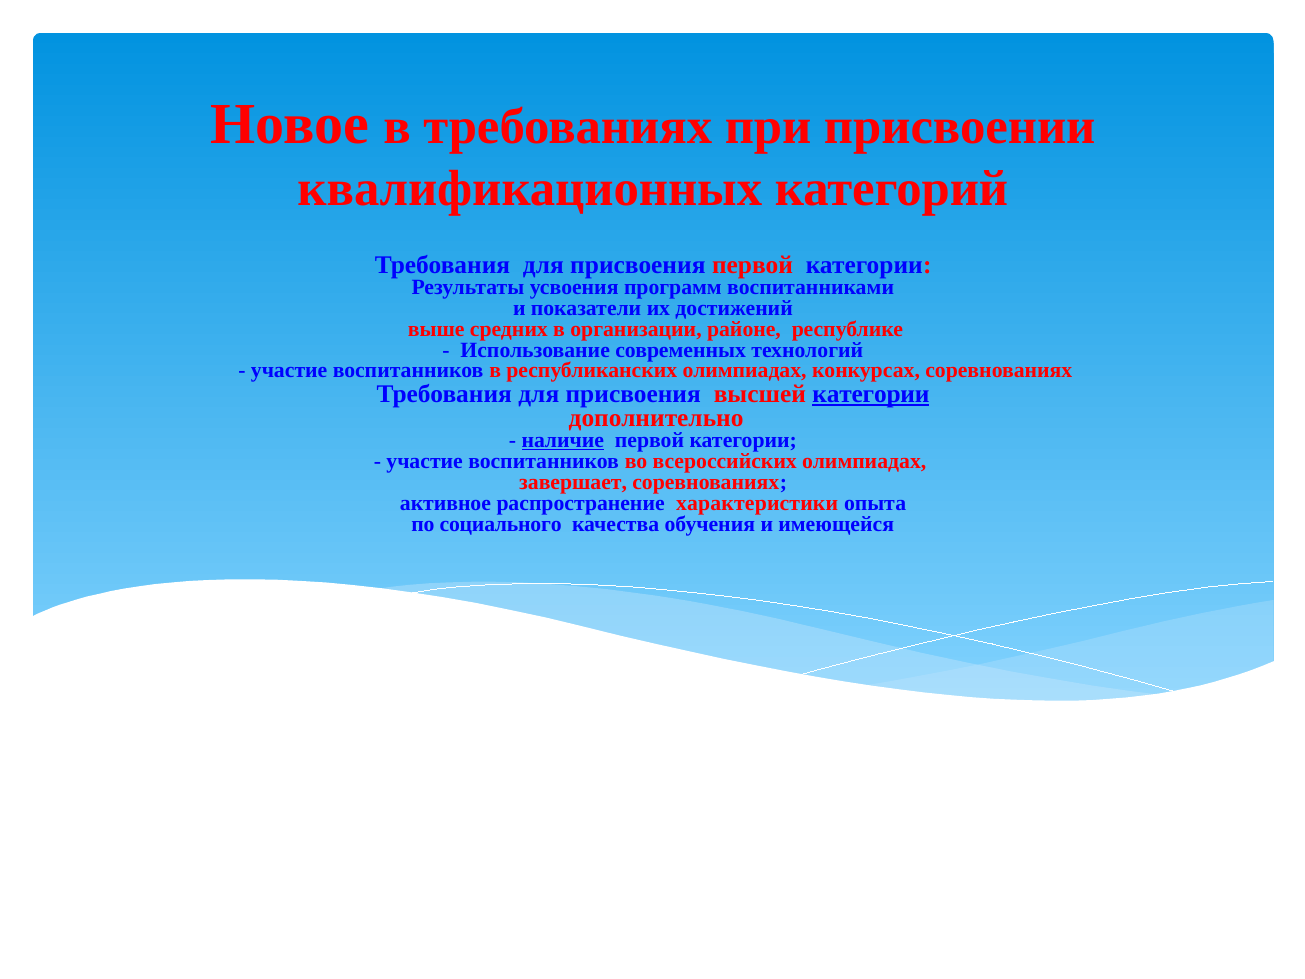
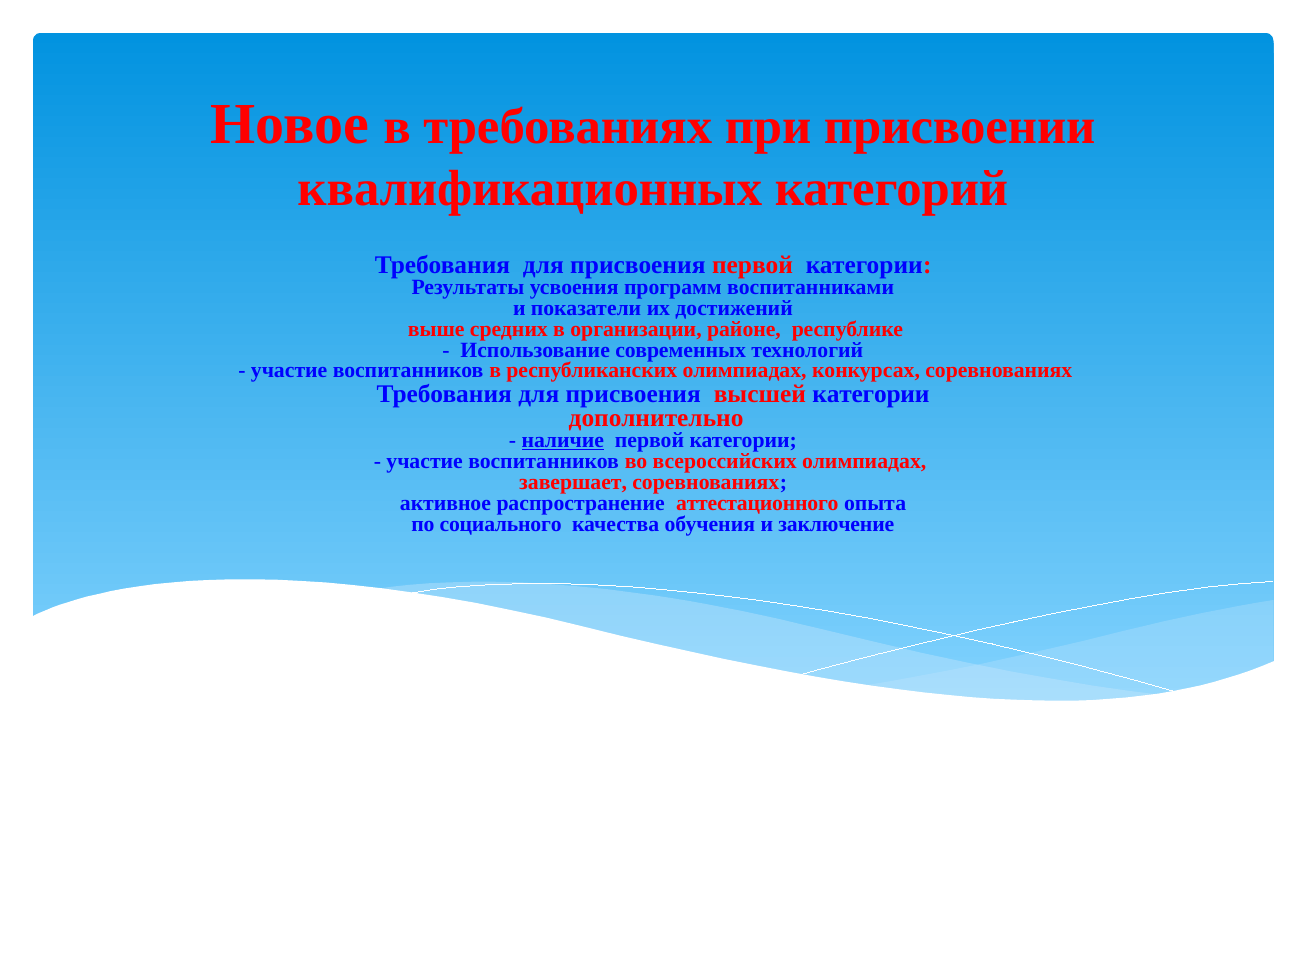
категории underline: present -> none (871, 394)
характеристики: характеристики -> аттестационного (757, 503)
имеющейся: имеющейся -> заключение (836, 524)
